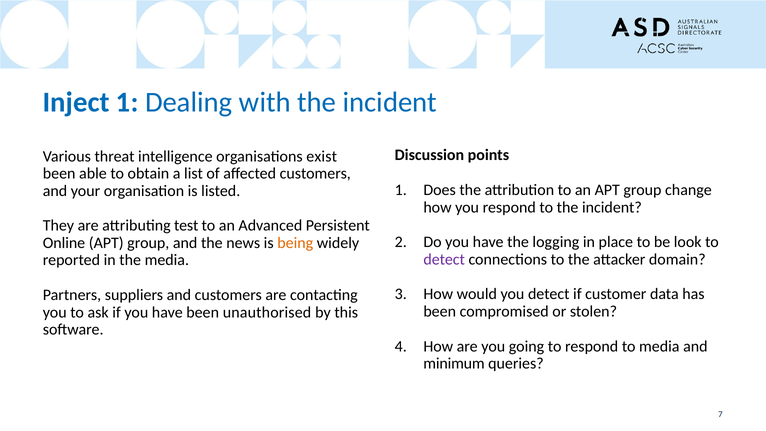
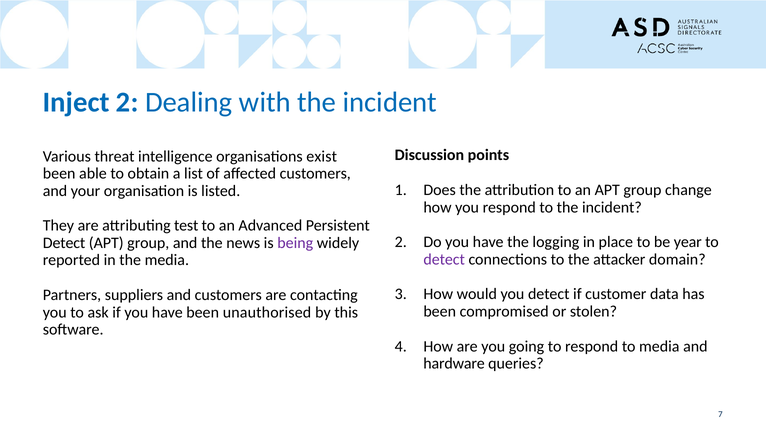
Inject 1: 1 -> 2 (127, 102)
look: look -> year (688, 242)
Online: Online -> Detect (64, 243)
being colour: orange -> purple (295, 243)
minimum: minimum -> hardware (454, 363)
